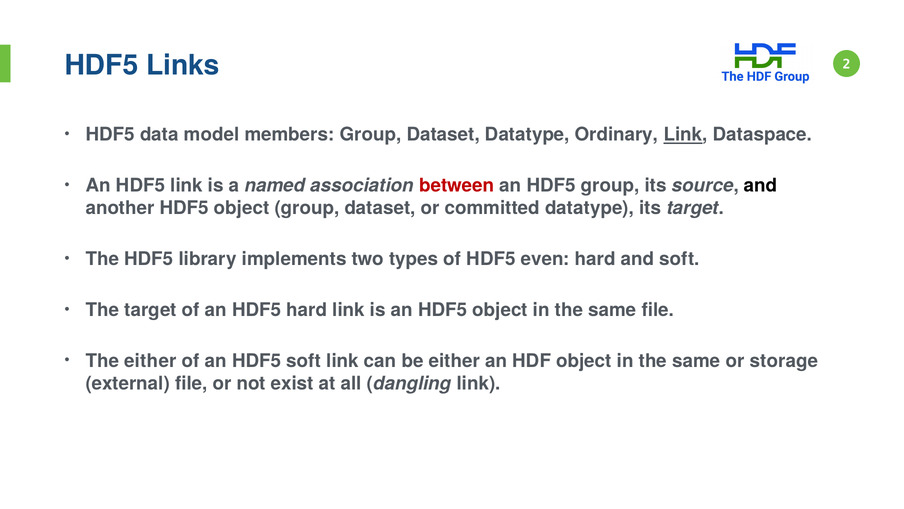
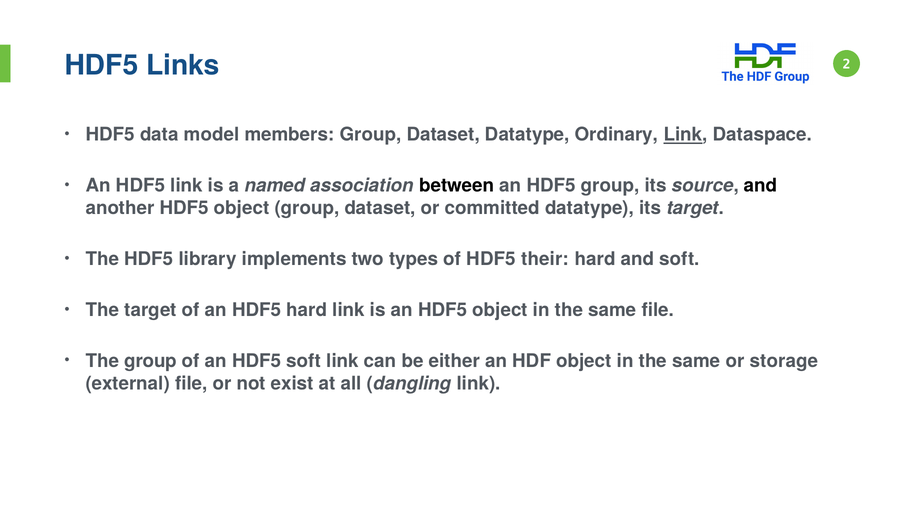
between colour: red -> black (457, 185)
even: even -> their (545, 259)
The either: either -> group (151, 361)
